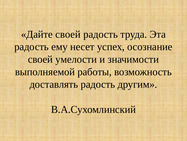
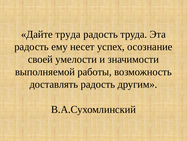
Дайте своей: своей -> труда (68, 34)
